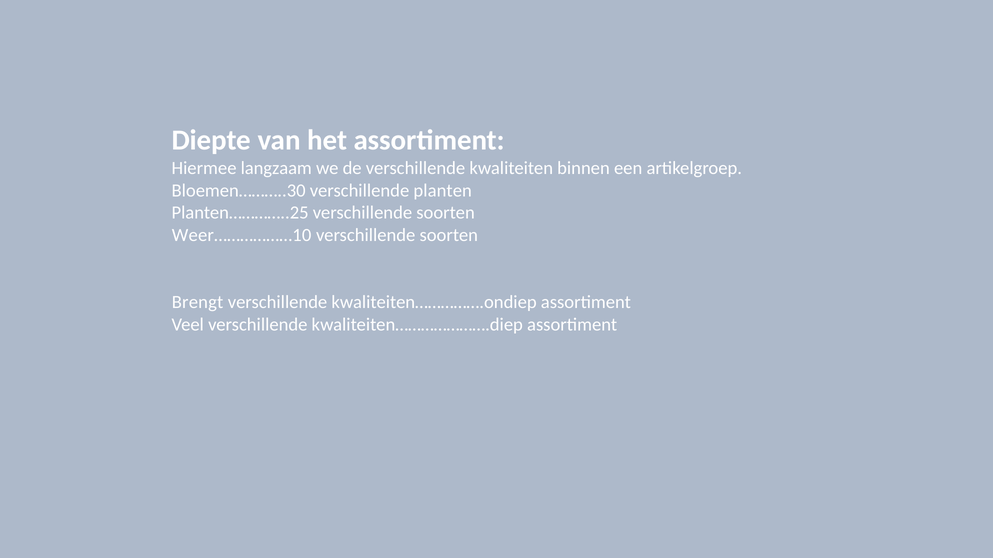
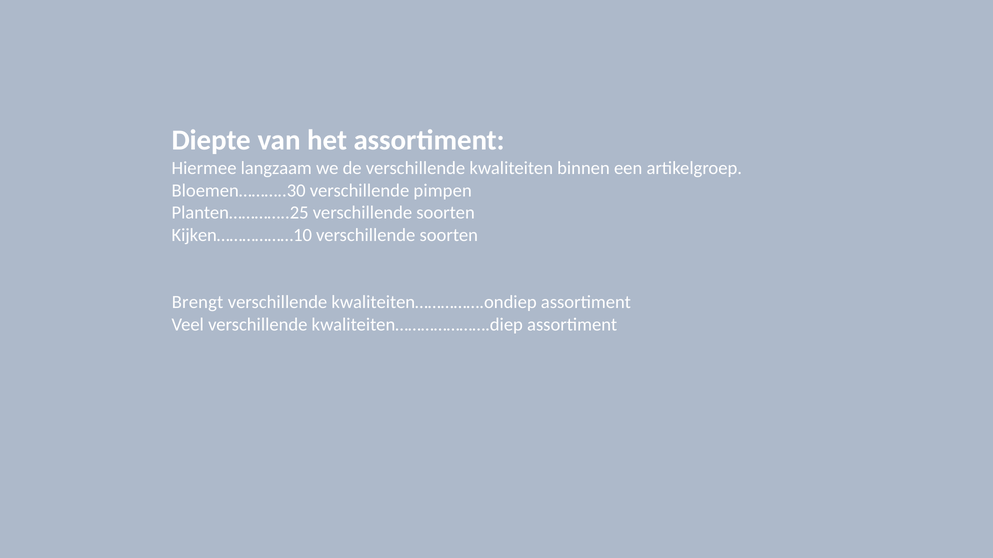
planten: planten -> pimpen (443, 191)
Weer………………10: Weer………………10 -> Kijken………………10 (242, 235)
